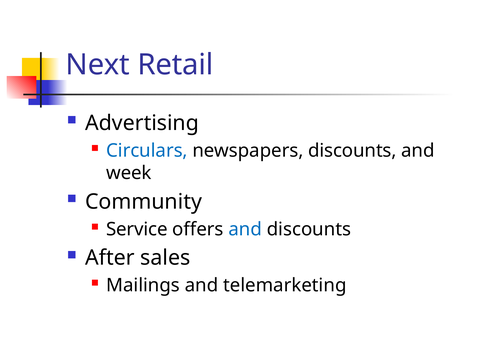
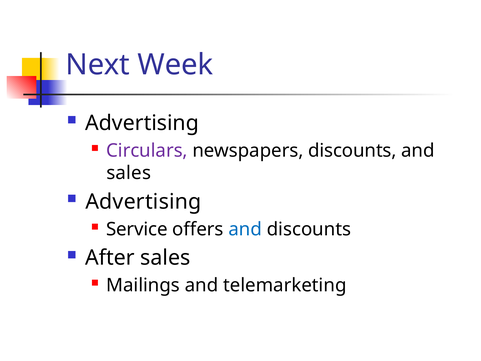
Retail: Retail -> Week (175, 65)
Circulars colour: blue -> purple (147, 151)
week: week -> sales (129, 173)
Community: Community -> Advertising (143, 201)
